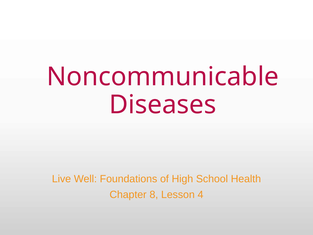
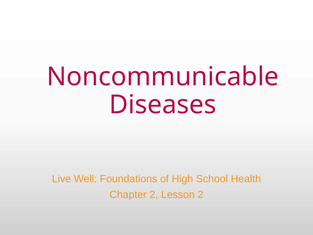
Chapter 8: 8 -> 2 (154, 194)
Lesson 4: 4 -> 2 (201, 194)
